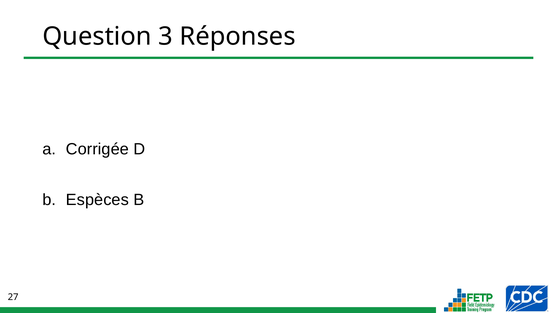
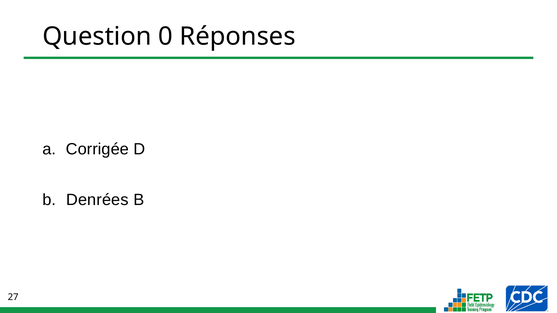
3: 3 -> 0 (166, 37)
Espèces: Espèces -> Denrées (97, 200)
